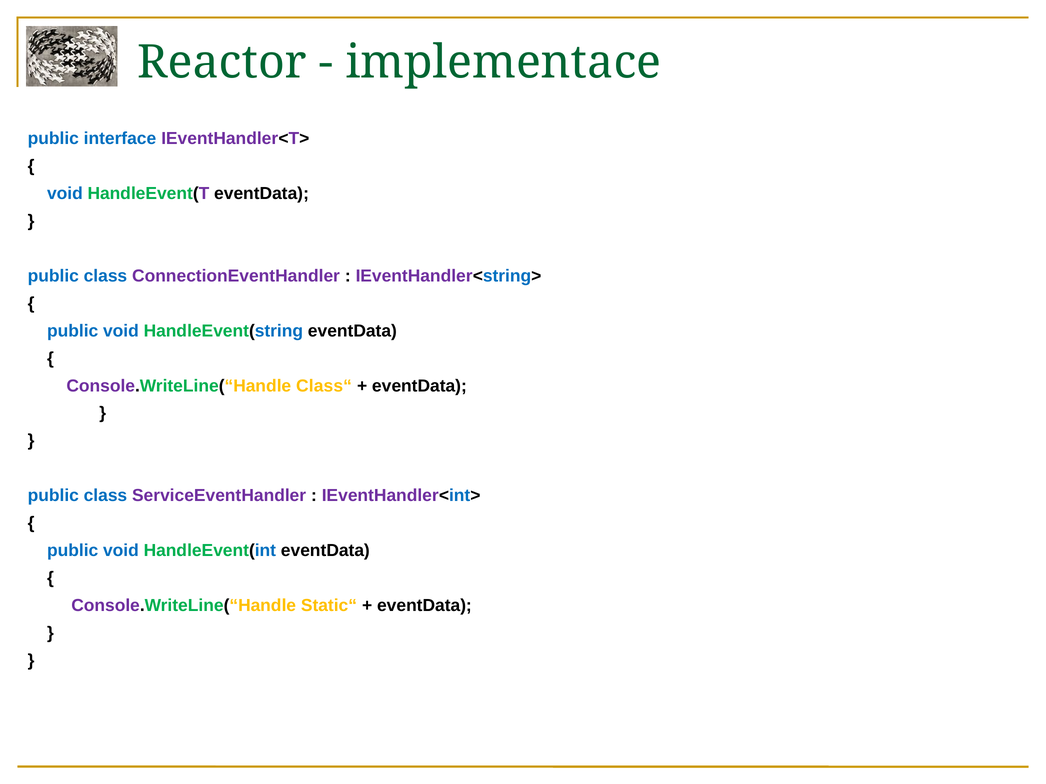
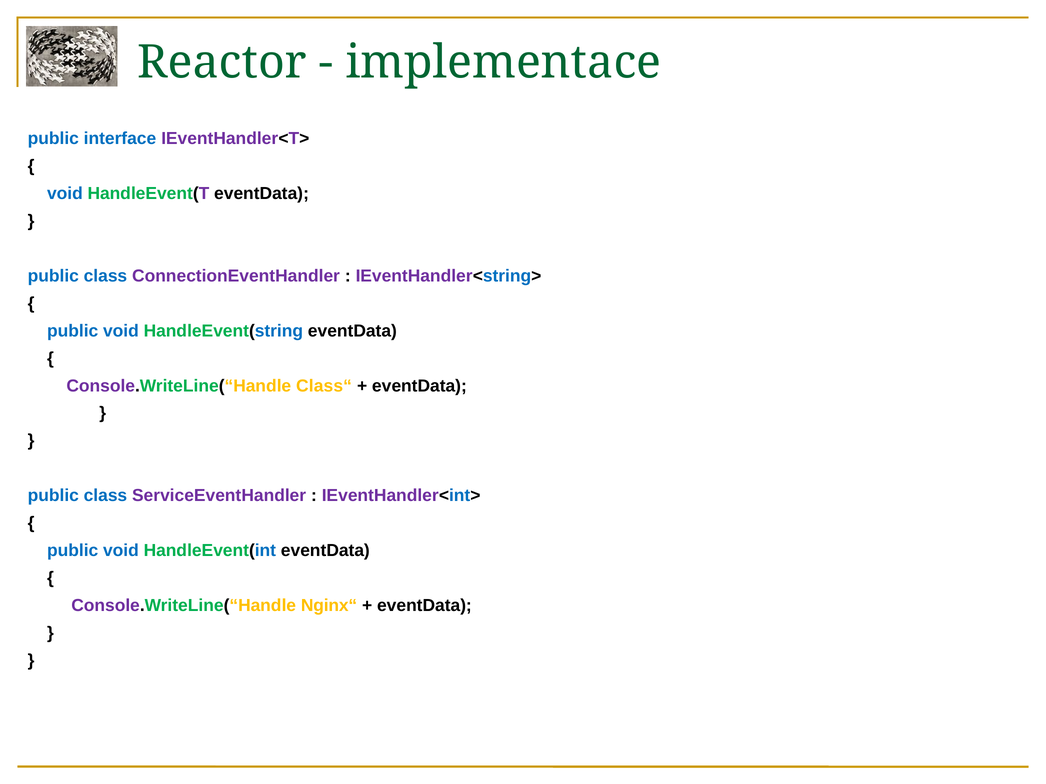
Static“: Static“ -> Nginx“ (329, 606)
